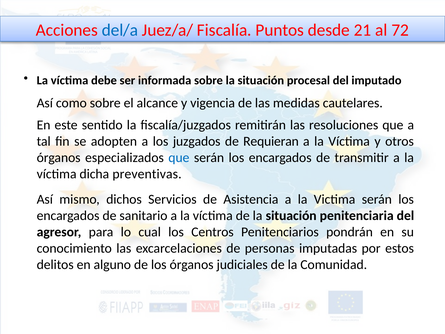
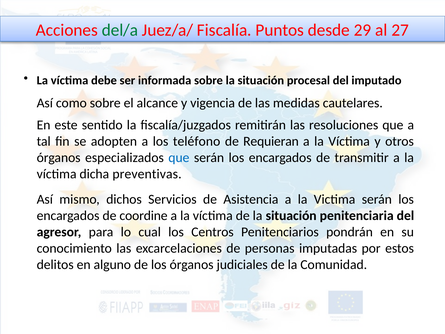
del/a colour: blue -> green (120, 30)
21: 21 -> 29 (363, 30)
72: 72 -> 27 (400, 30)
juzgados: juzgados -> teléfono (197, 141)
sanitario: sanitario -> coordine (144, 216)
